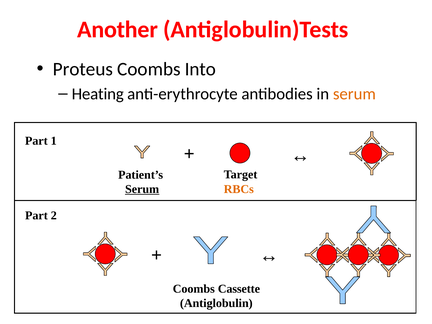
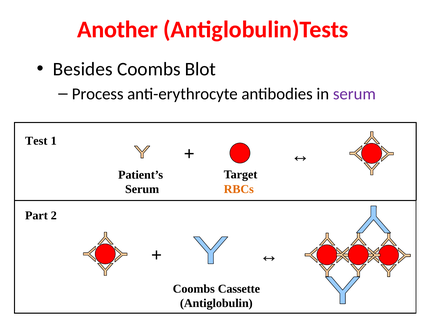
Proteus: Proteus -> Besides (83, 69)
Into: Into -> Blot (200, 69)
Heating: Heating -> Process (98, 94)
serum colour: orange -> purple (354, 94)
Part: Part -> Test (36, 141)
Serum underline: present -> none (142, 189)
